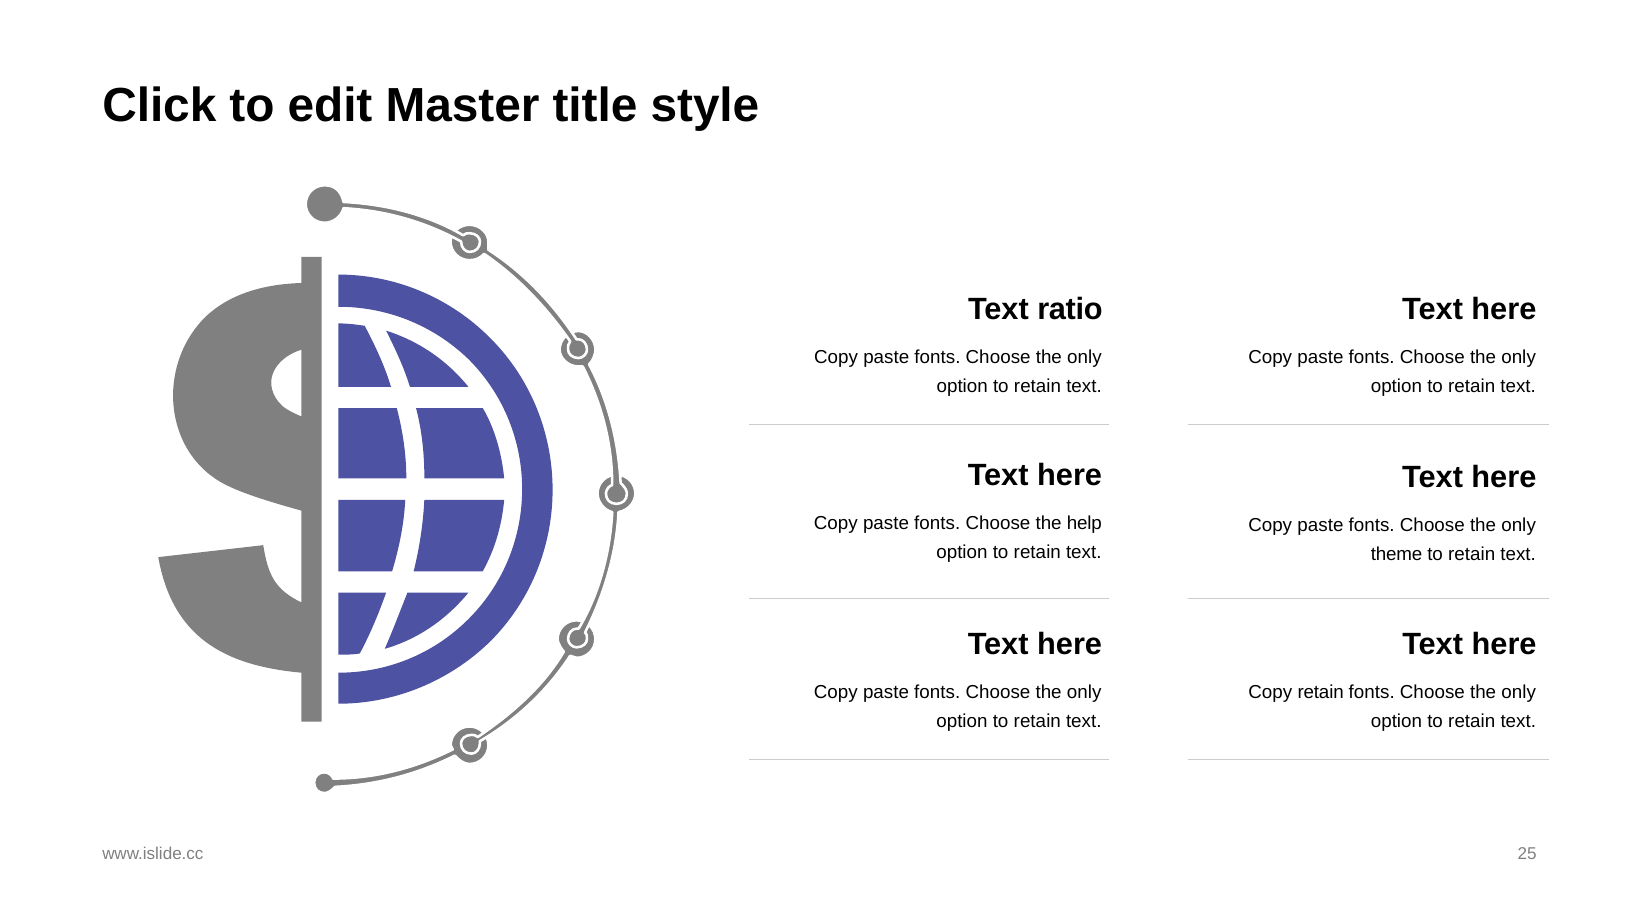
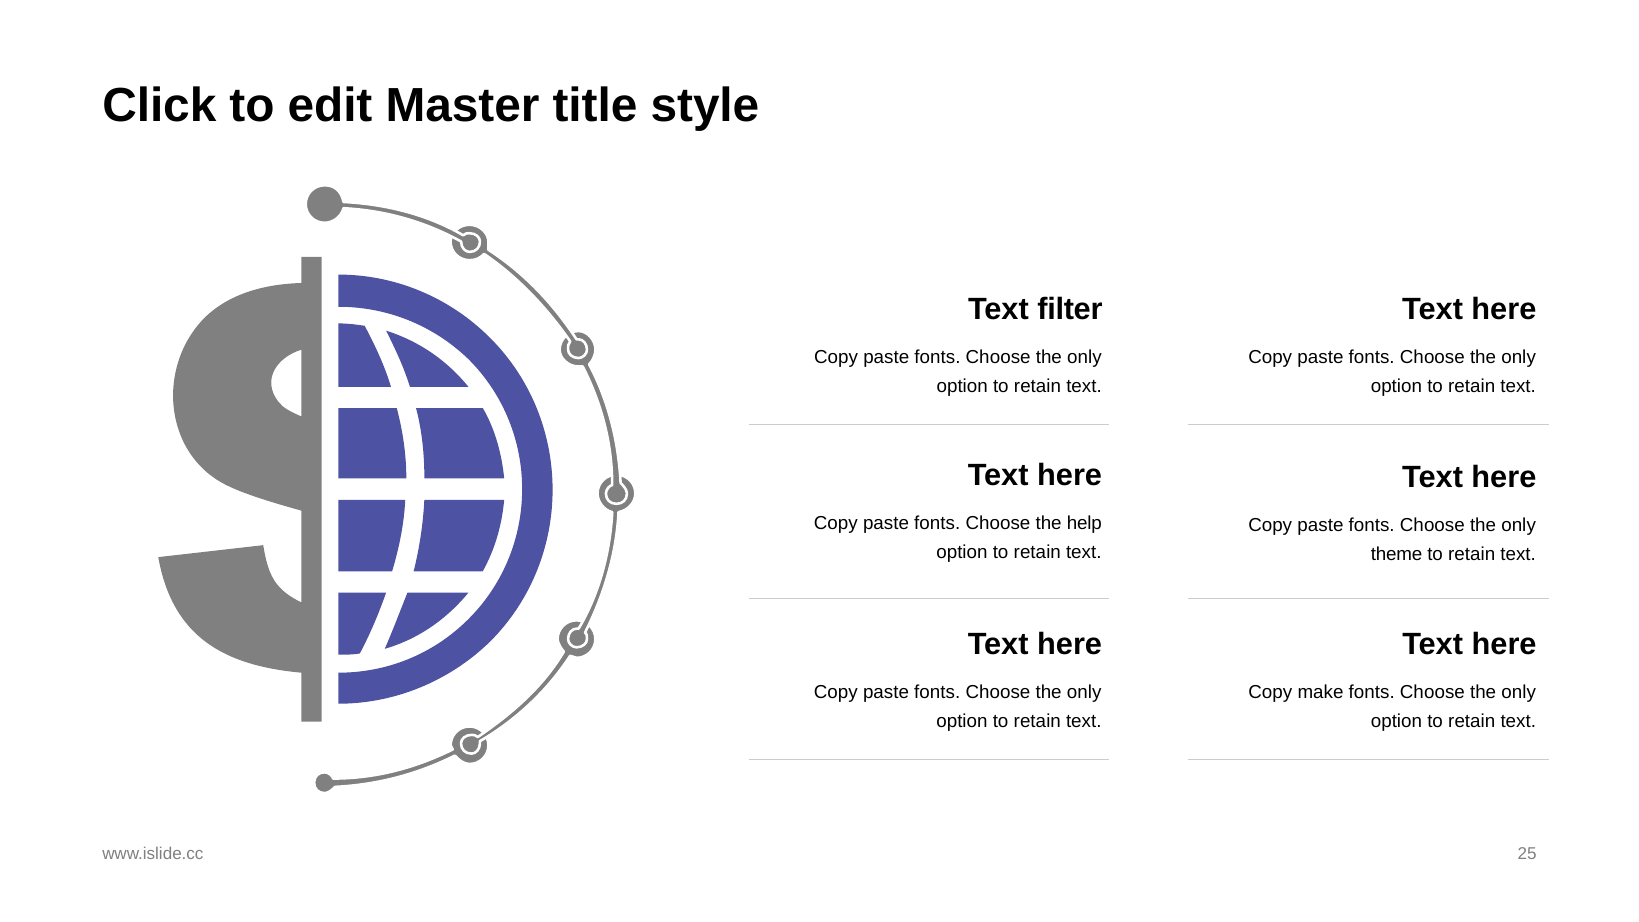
ratio: ratio -> filter (1070, 309)
Copy retain: retain -> make (1321, 692)
